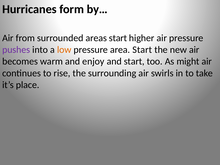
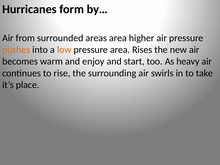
areas start: start -> area (118, 38)
pushes colour: purple -> orange (16, 50)
area Start: Start -> Rises (142, 50)
might: might -> heavy (188, 61)
